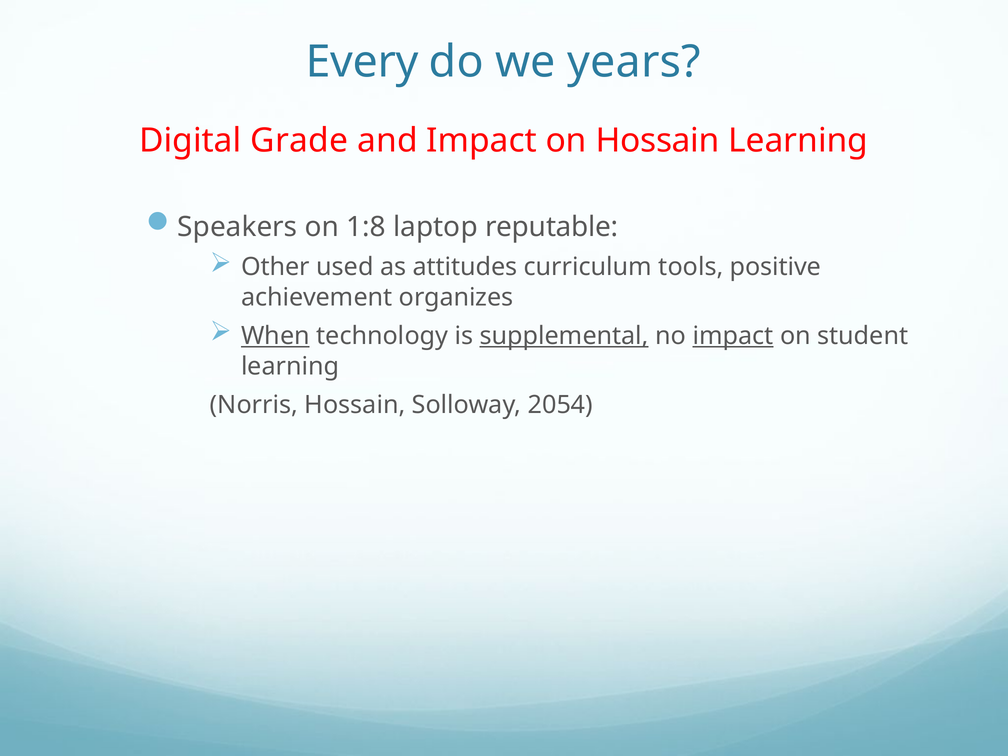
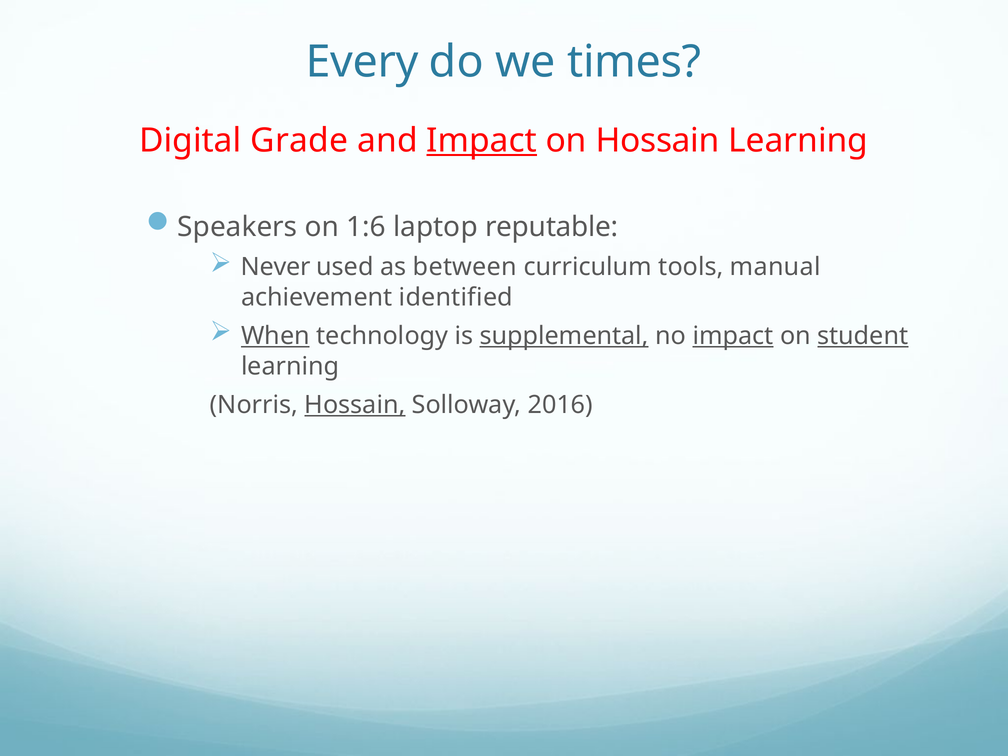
years: years -> times (634, 62)
Impact underline: none -> present (482, 140)
1:8: 1:8 -> 1:6 (366, 227)
Other: Other -> Never (276, 267)
attitudes: attitudes -> between (465, 267)
positive: positive -> manual (775, 267)
organizes: organizes -> identified (456, 297)
student underline: none -> present (863, 336)
Hossain underline: none -> present (355, 405)
2054: 2054 -> 2016 (560, 405)
